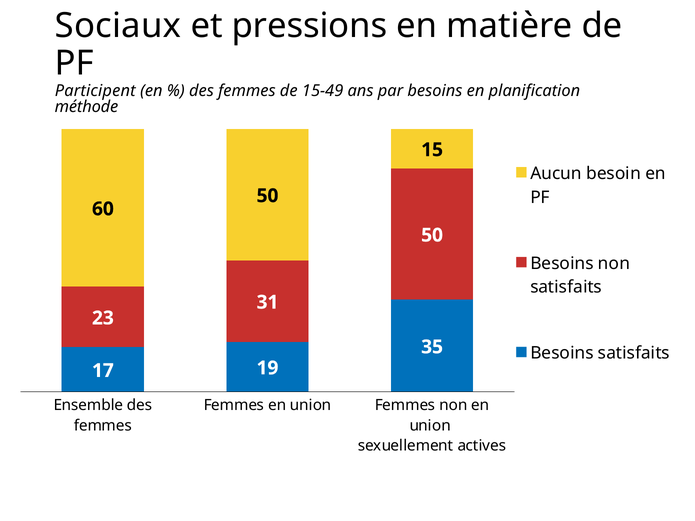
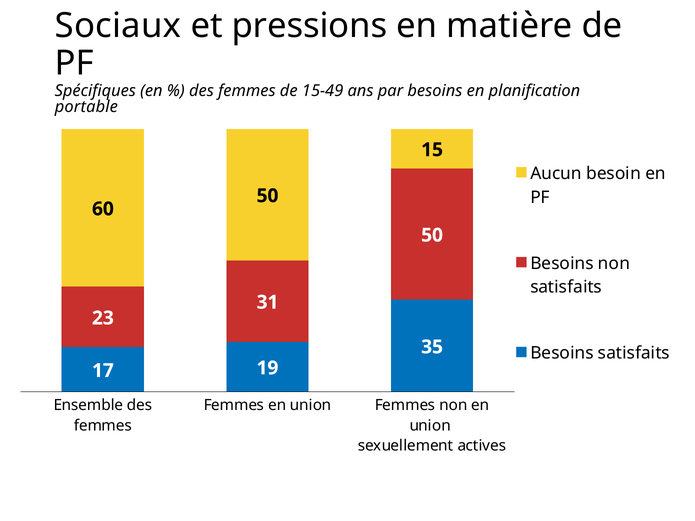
Participent: Participent -> Spécifiques (95, 91)
méthode: méthode -> portable (86, 107)
